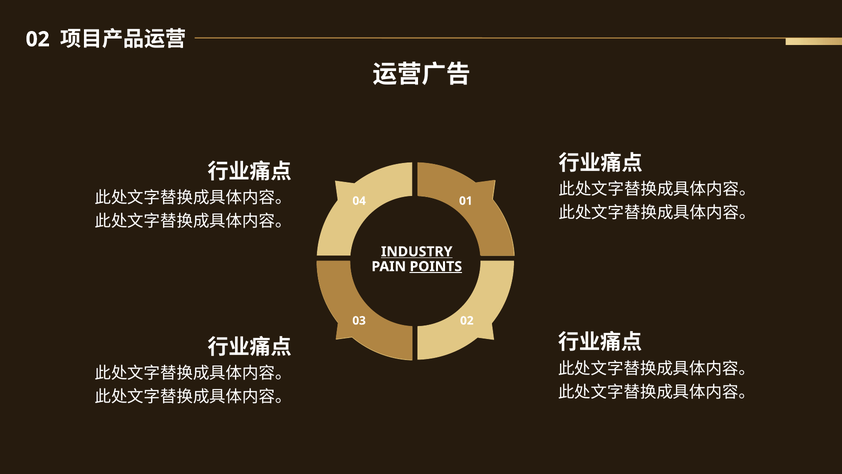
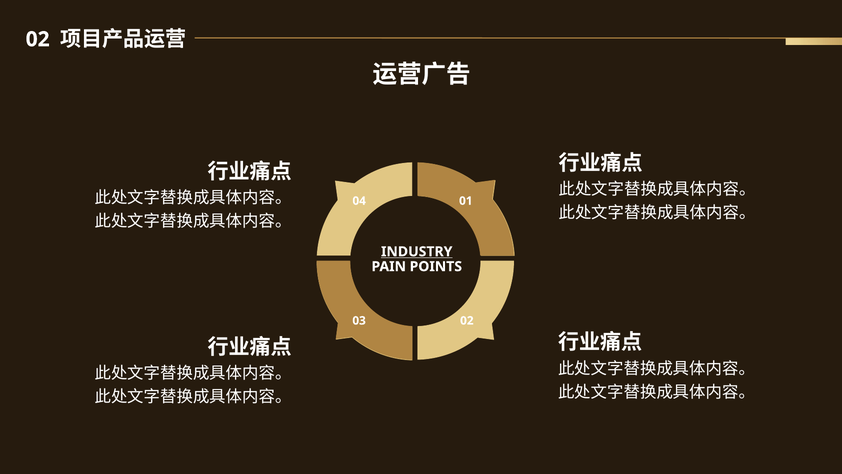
POINTS underline: present -> none (436, 266)
